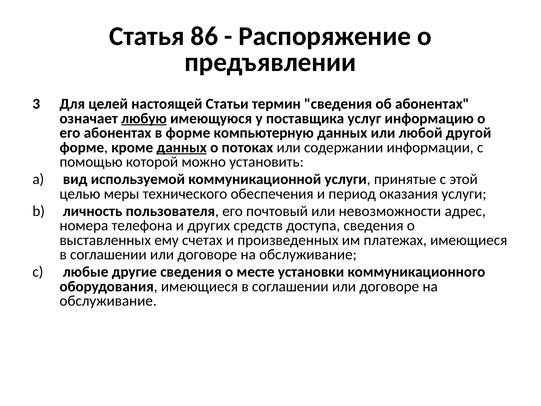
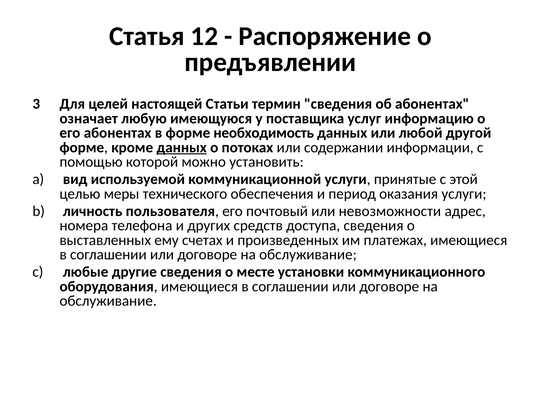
86: 86 -> 12 (204, 36)
любую underline: present -> none (144, 118)
компьютерную: компьютерную -> необходимость (264, 133)
